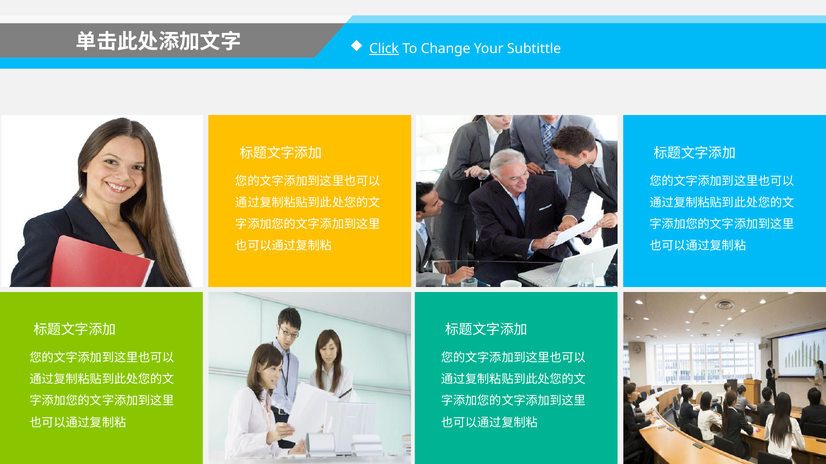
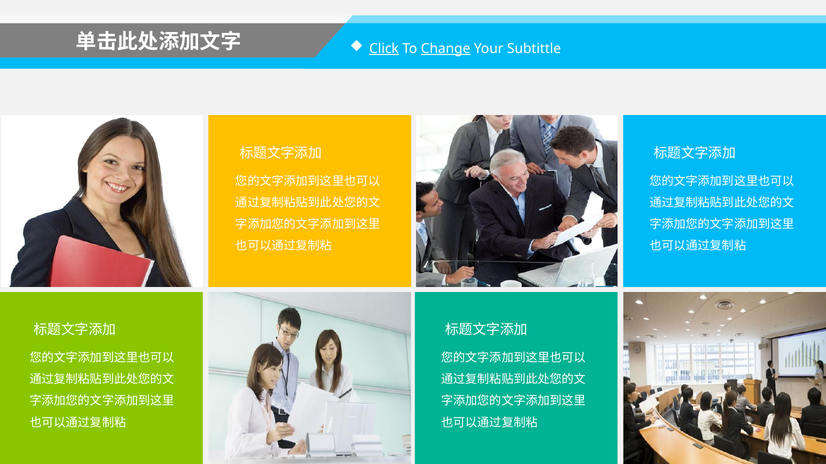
Change underline: none -> present (446, 49)
